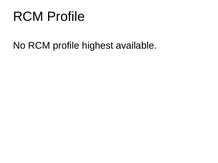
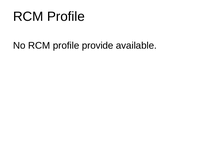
highest: highest -> provide (98, 46)
